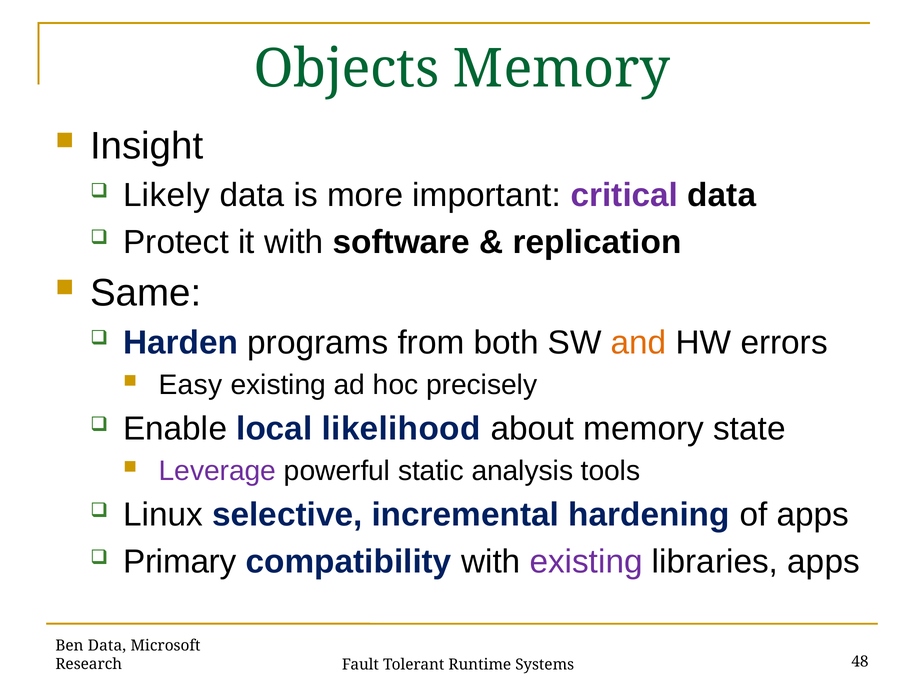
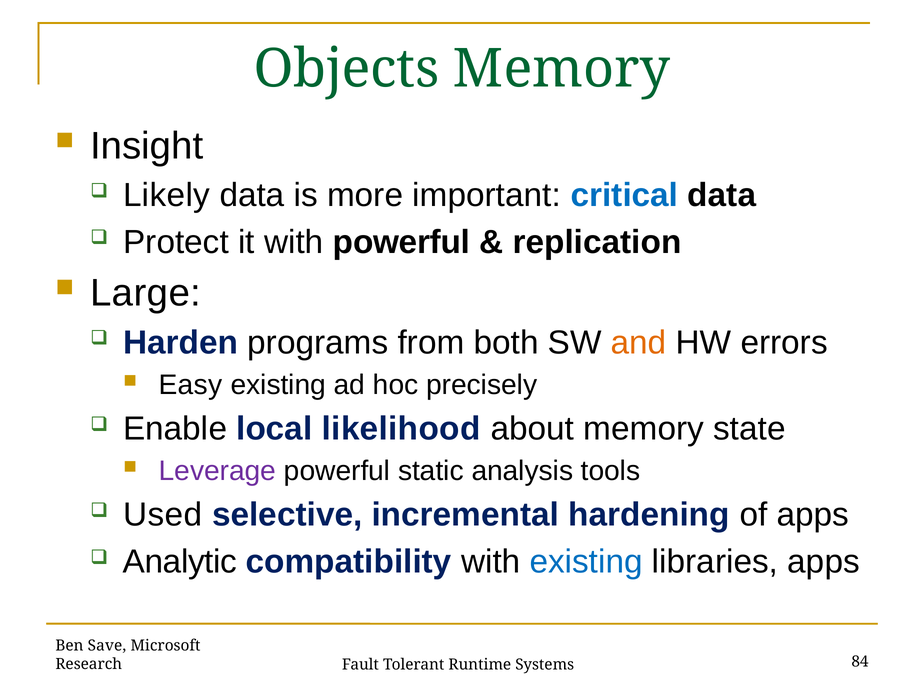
critical colour: purple -> blue (624, 195)
with software: software -> powerful (402, 242)
Same: Same -> Large (146, 293)
Linux: Linux -> Used (163, 515)
Primary: Primary -> Analytic (180, 562)
existing colour: purple -> blue (586, 562)
Ben Data: Data -> Save (107, 646)
48: 48 -> 84 (860, 662)
